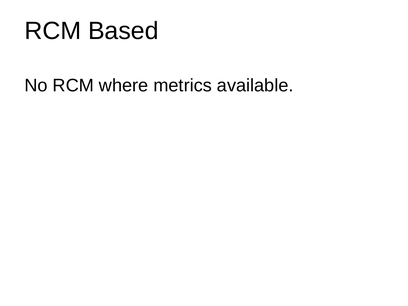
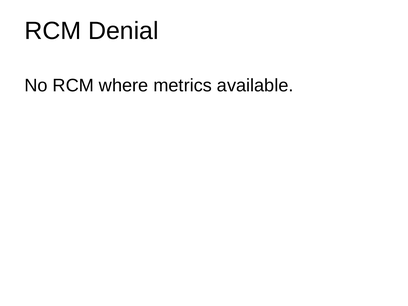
Based: Based -> Denial (123, 31)
